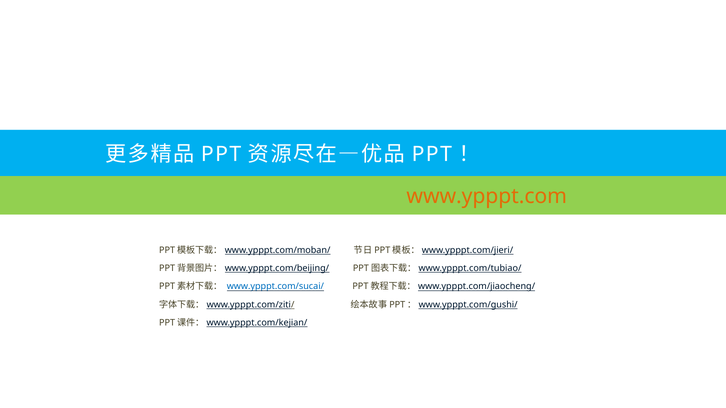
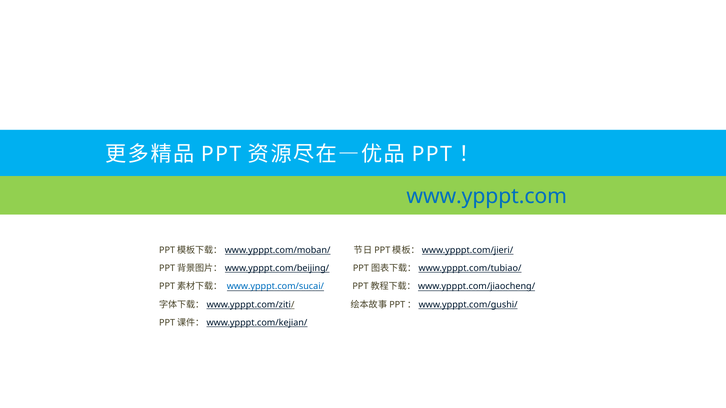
www.ypppt.com colour: orange -> blue (487, 197)
